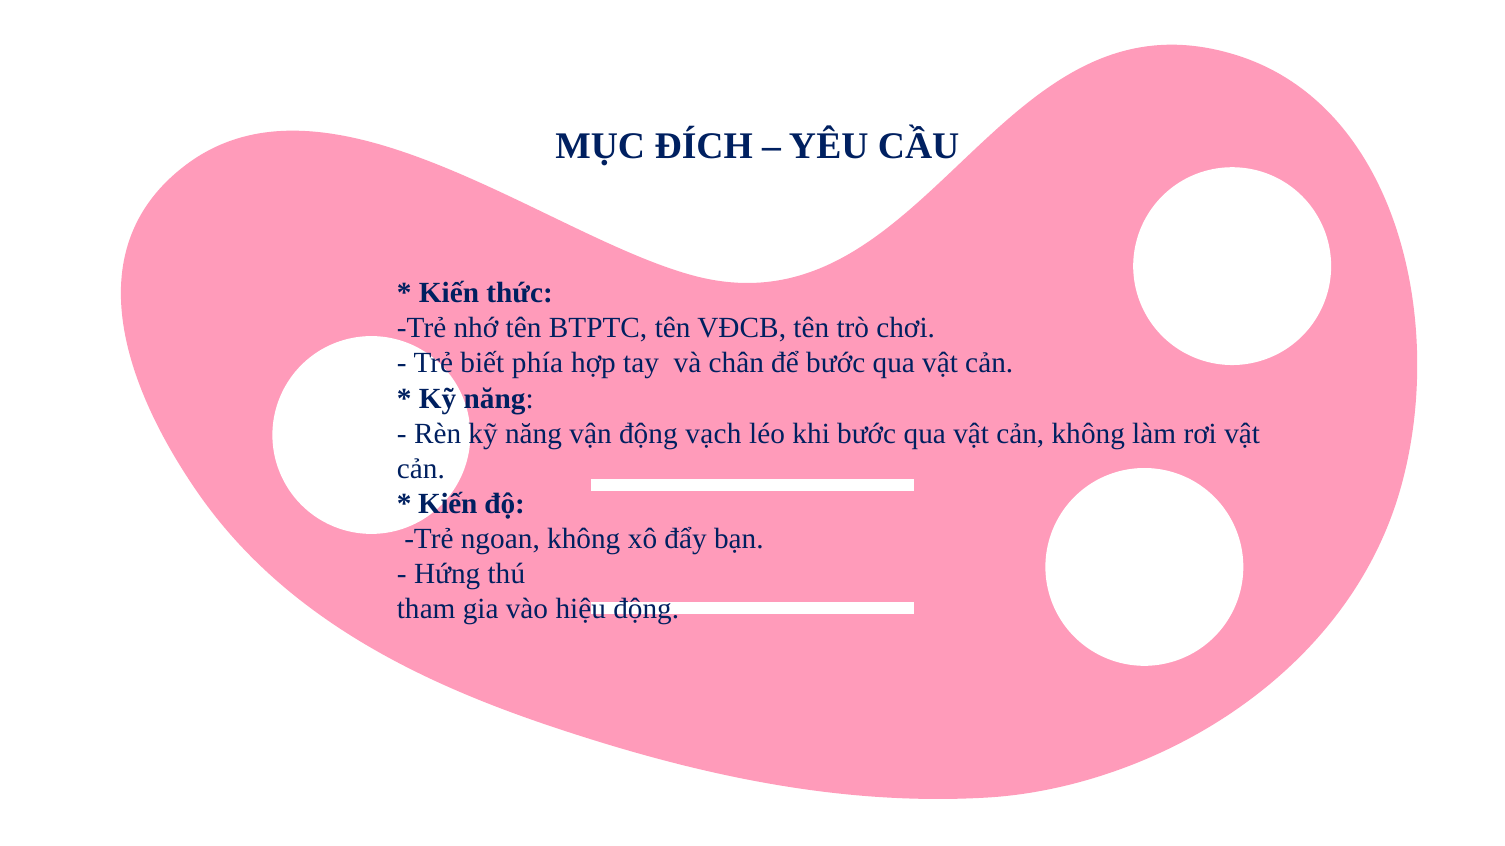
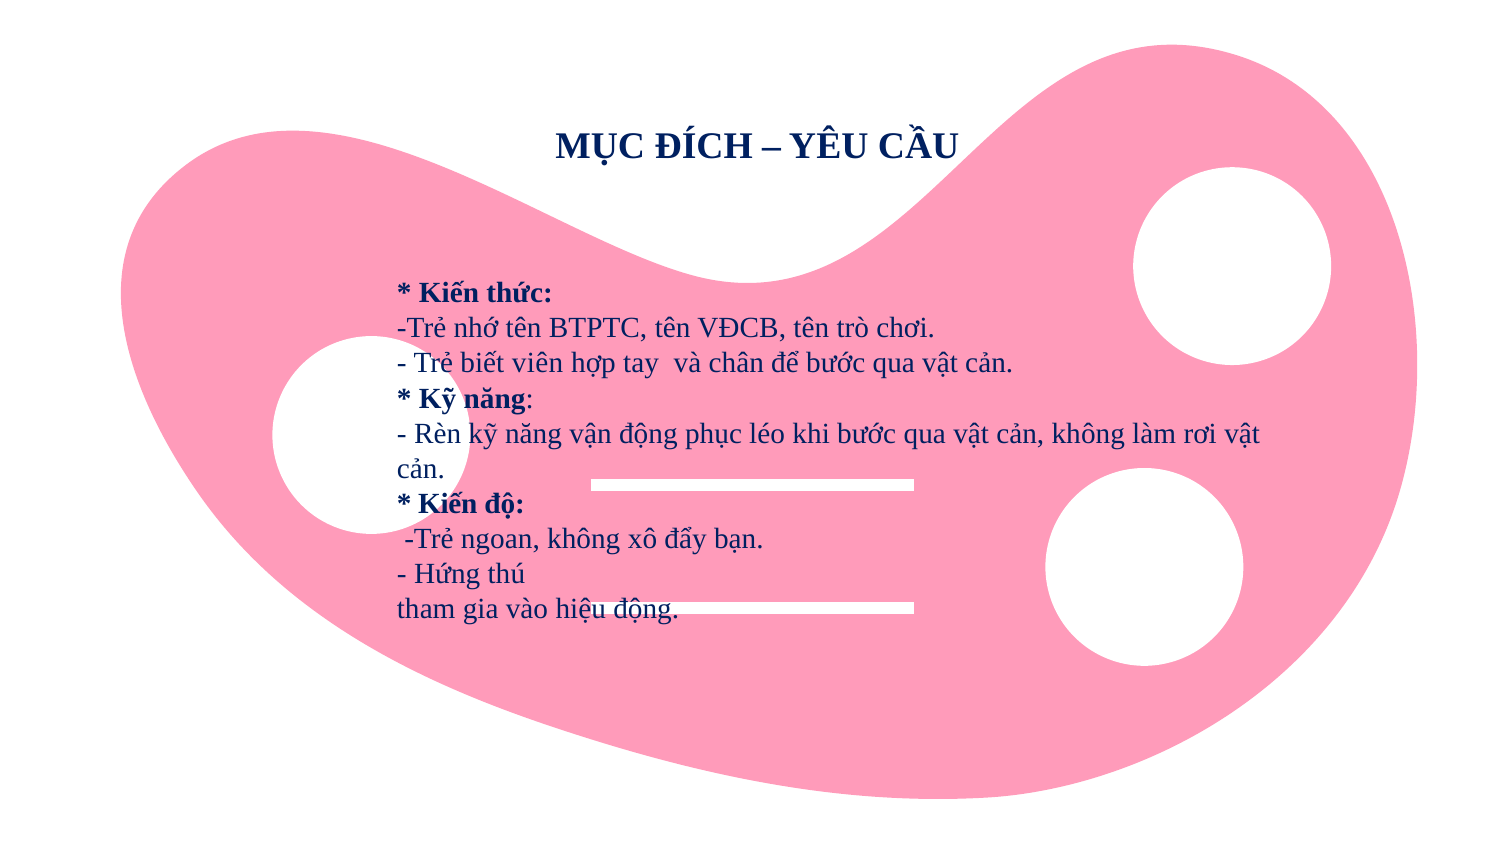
phía: phía -> viên (538, 364)
vạch: vạch -> phục (714, 434)
